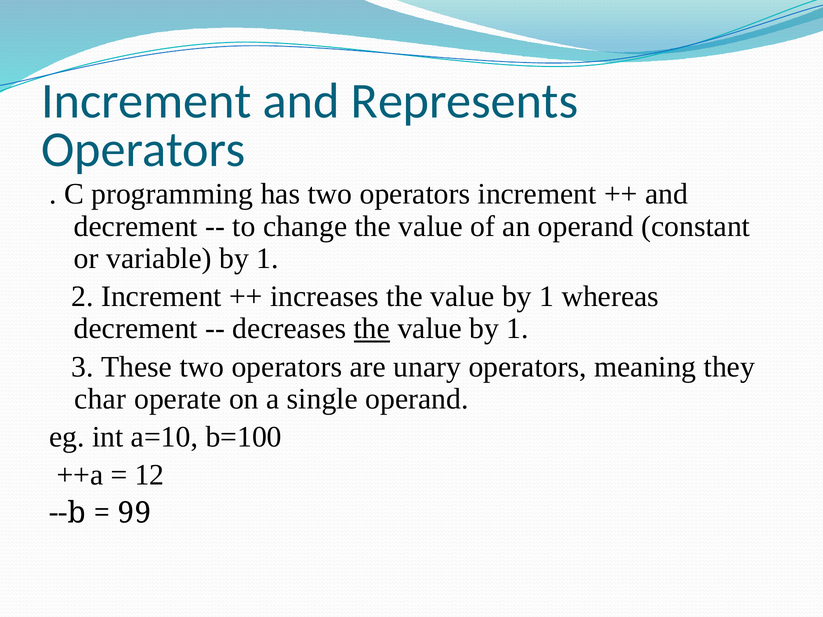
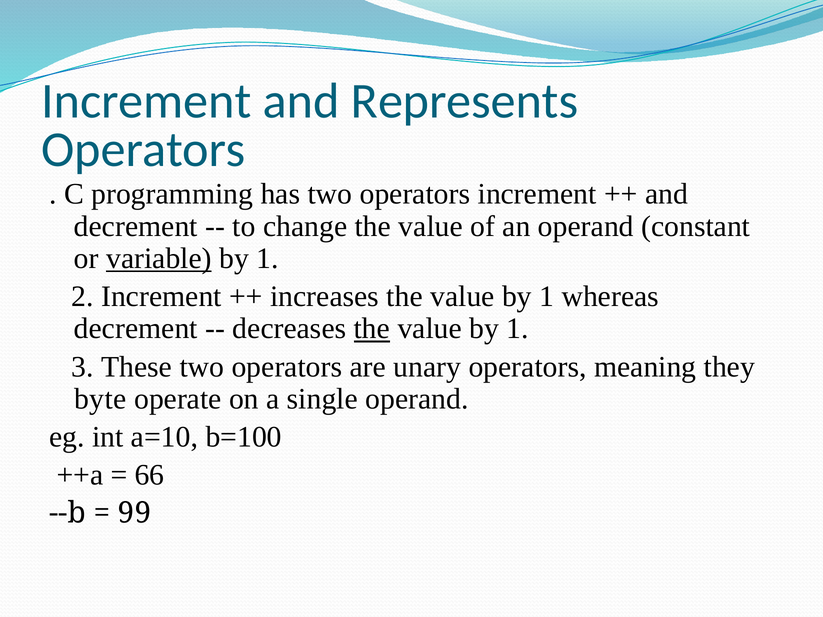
variable underline: none -> present (159, 259)
char: char -> byte (100, 399)
12: 12 -> 66 (149, 475)
